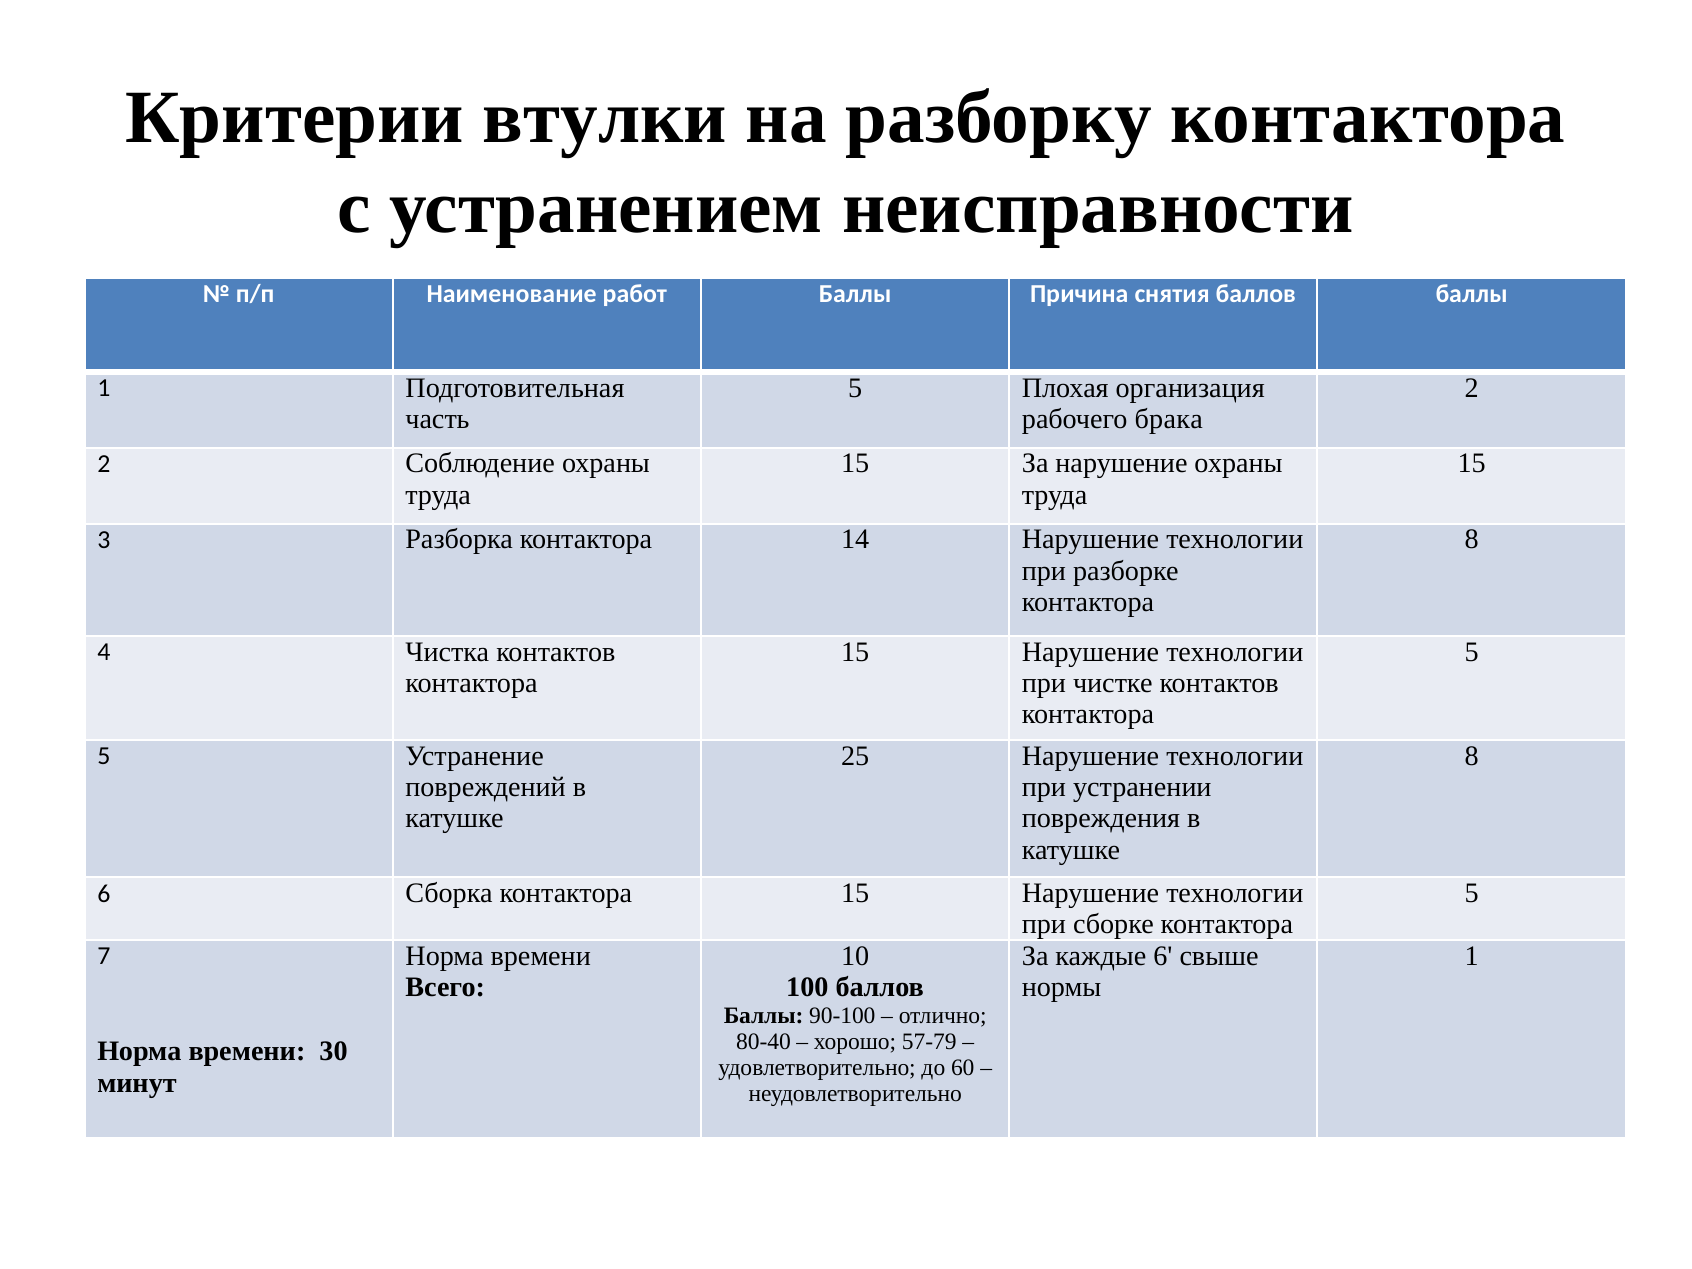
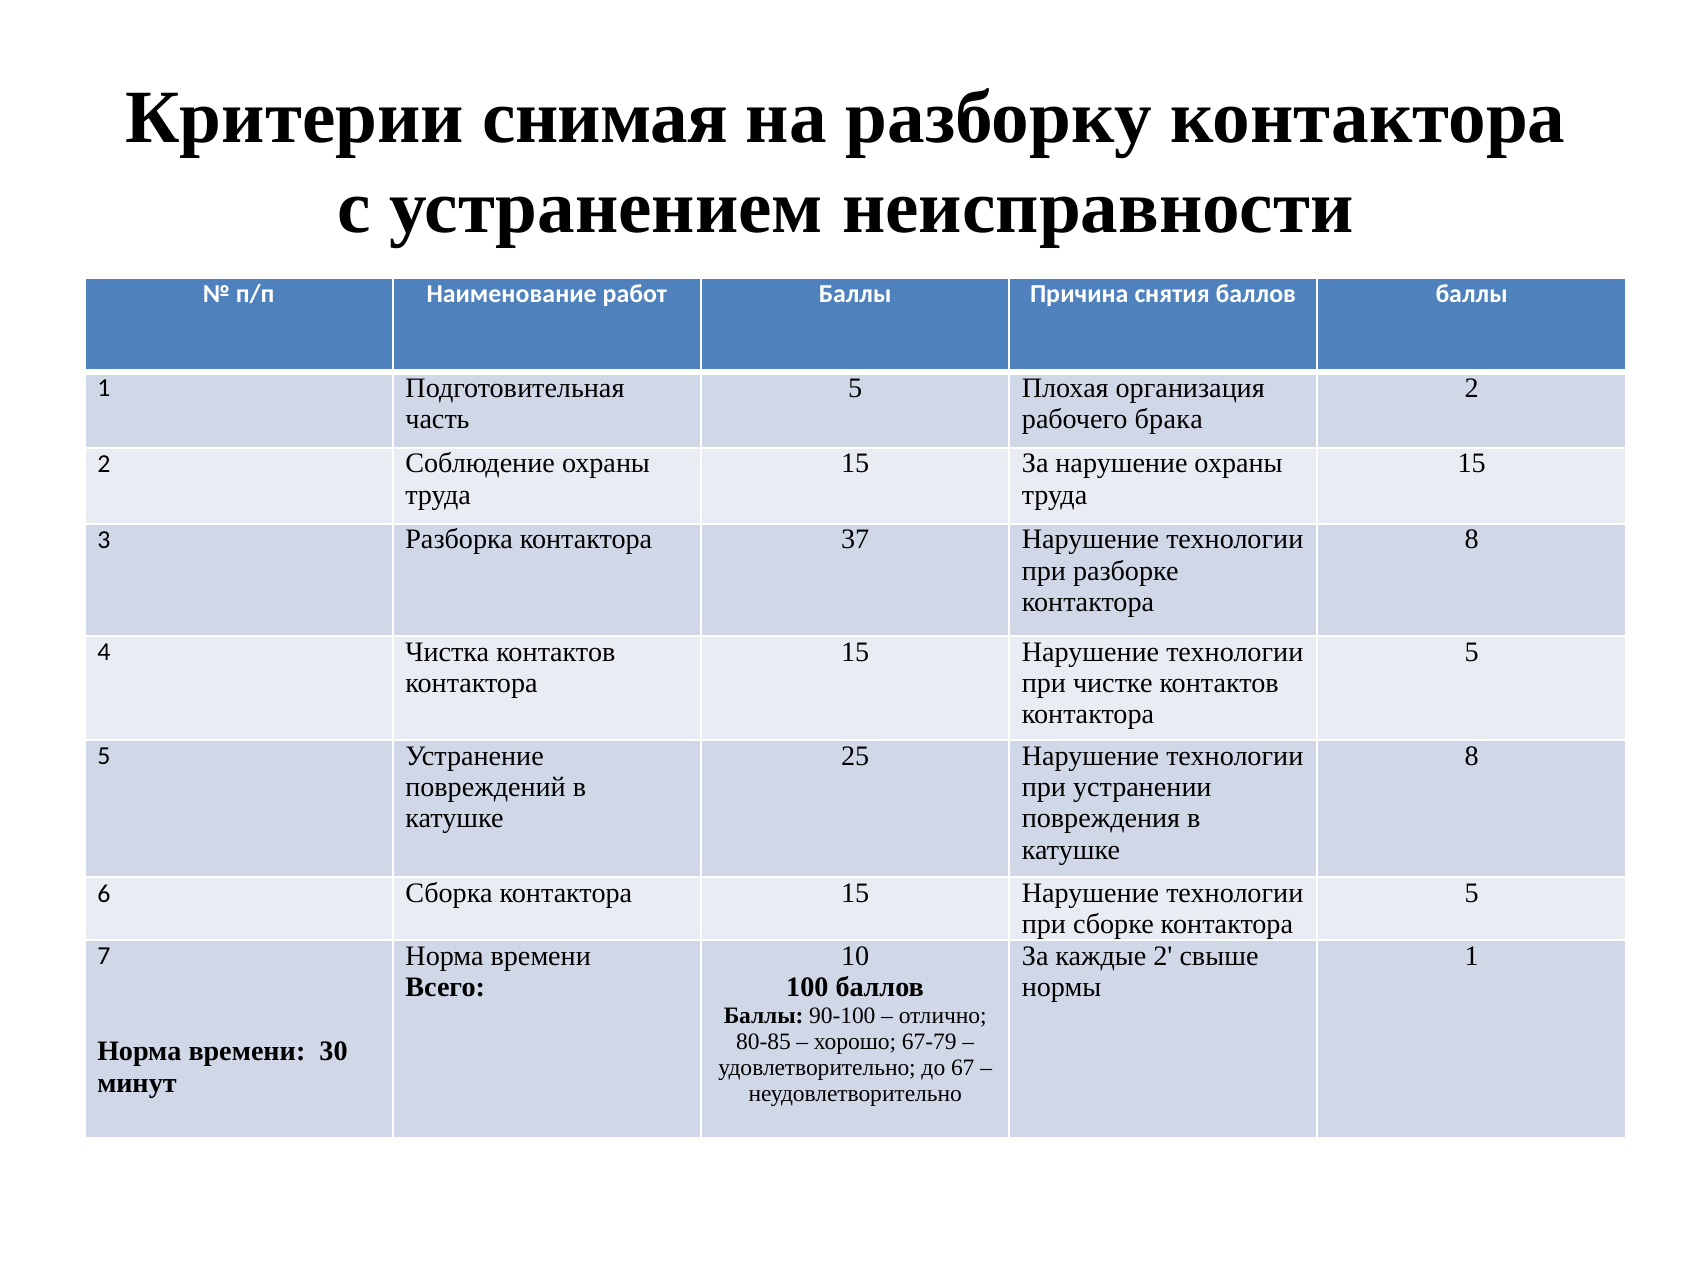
втулки: втулки -> снимая (605, 118)
14: 14 -> 37 (855, 540)
каждые 6: 6 -> 2 (1163, 956)
80-40: 80-40 -> 80-85 (763, 1042)
57-79: 57-79 -> 67-79 (929, 1042)
60: 60 -> 67 (963, 1068)
